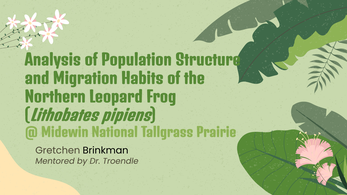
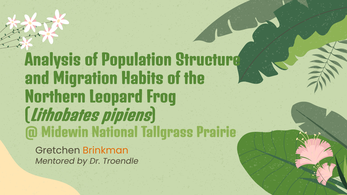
Brinkman colour: black -> orange (106, 151)
